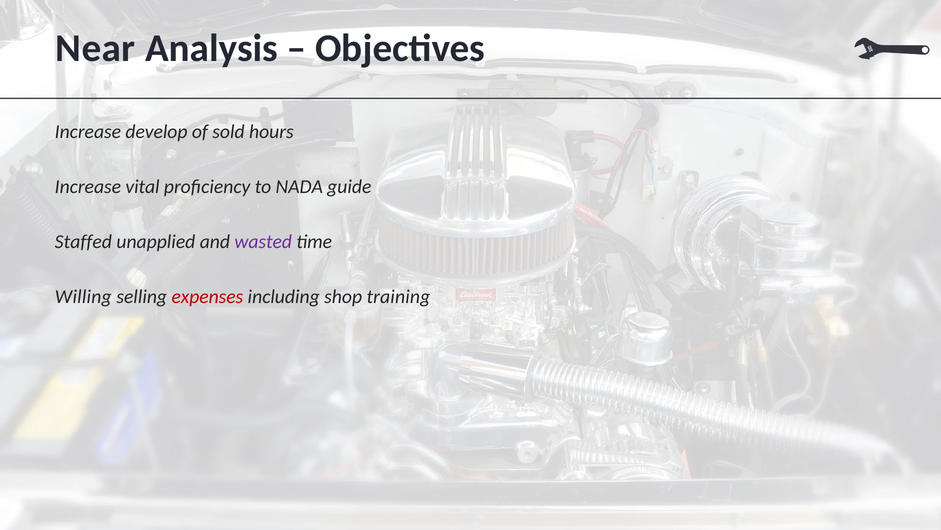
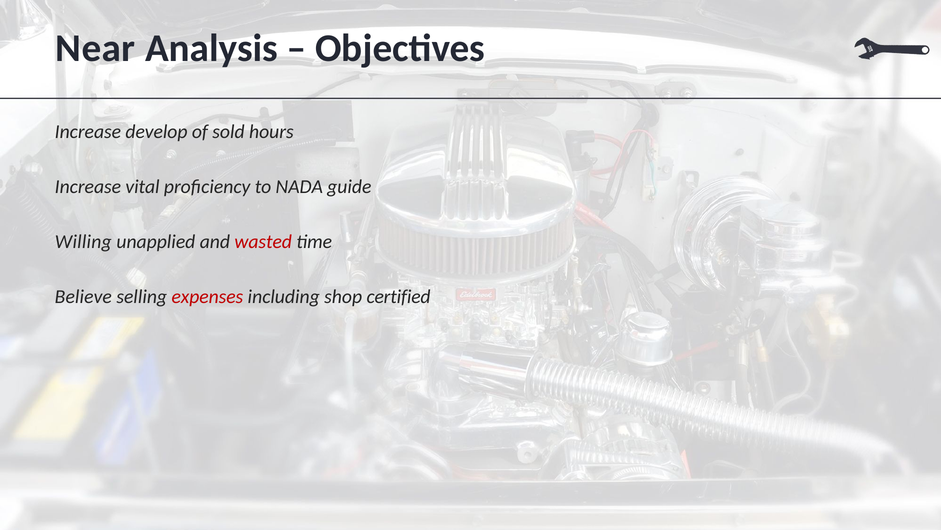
Staffed: Staffed -> Willing (83, 241)
wasted colour: purple -> red (263, 241)
Willing: Willing -> Believe (83, 296)
training: training -> certified (399, 296)
